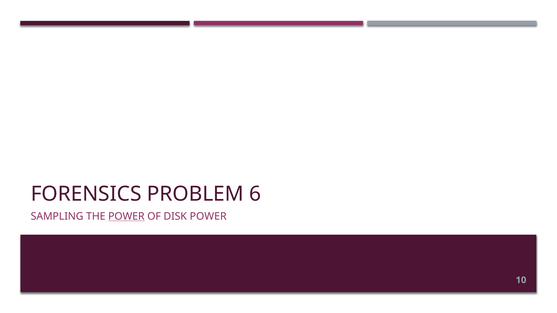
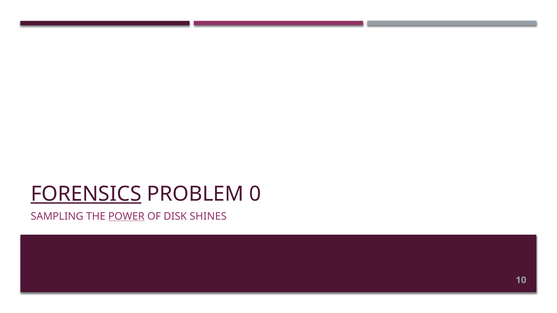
FORENSICS underline: none -> present (86, 194)
6: 6 -> 0 (255, 194)
DISK POWER: POWER -> SHINES (208, 217)
